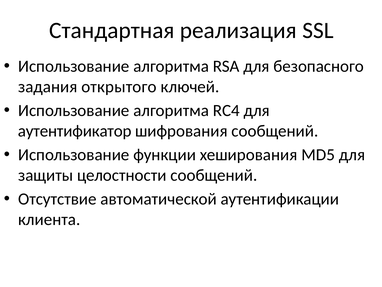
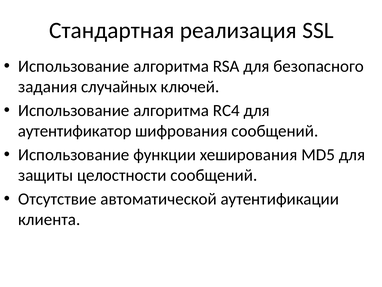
открытого: открытого -> случайных (119, 87)
